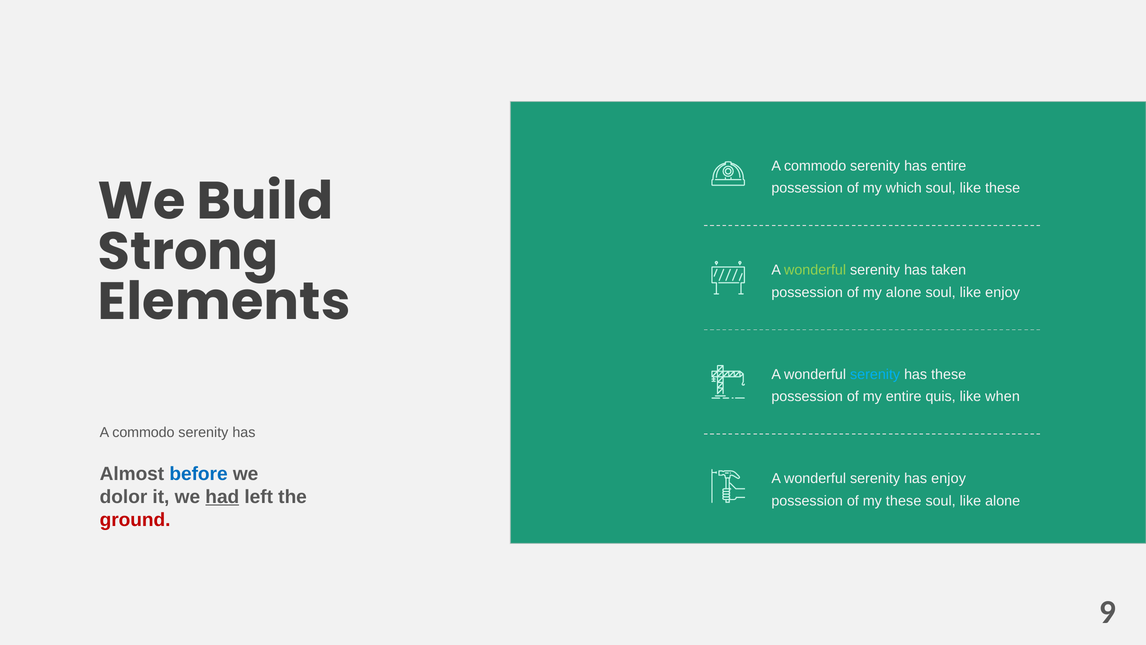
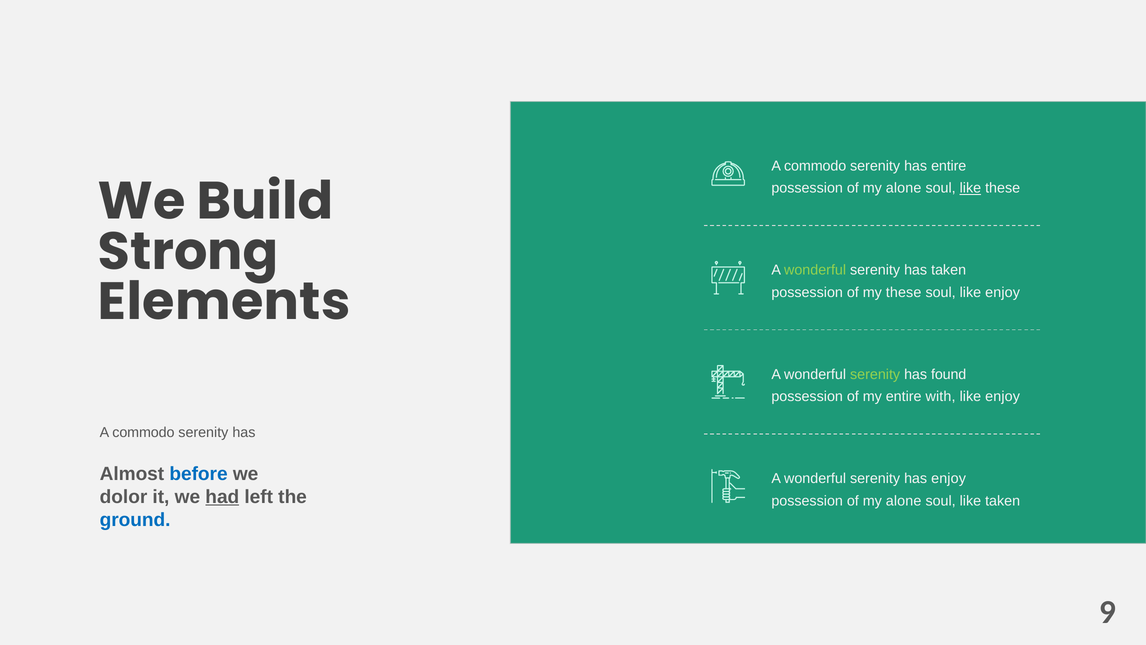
which: which -> alone (904, 188)
like underline: none -> present (970, 188)
my alone: alone -> these (904, 292)
serenity colour: light blue -> light green (875, 374)
has these: these -> found (949, 374)
quis: quis -> with (941, 396)
when: when -> enjoy (1003, 396)
these: these -> alone (904, 500)
like alone: alone -> taken (1003, 500)
ground colour: red -> blue (135, 520)
